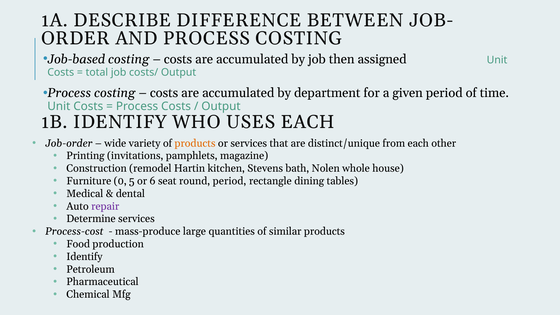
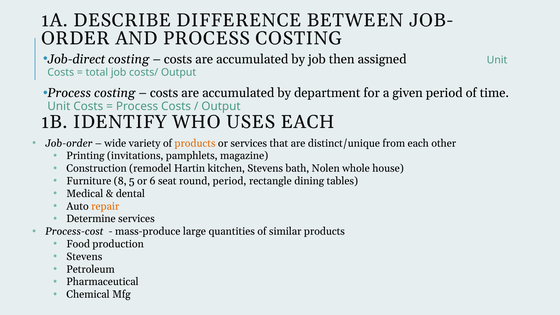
Job-based: Job-based -> Job-direct (76, 59)
0: 0 -> 8 (120, 181)
repair colour: purple -> orange (105, 206)
Identify: Identify -> Stevens (84, 257)
